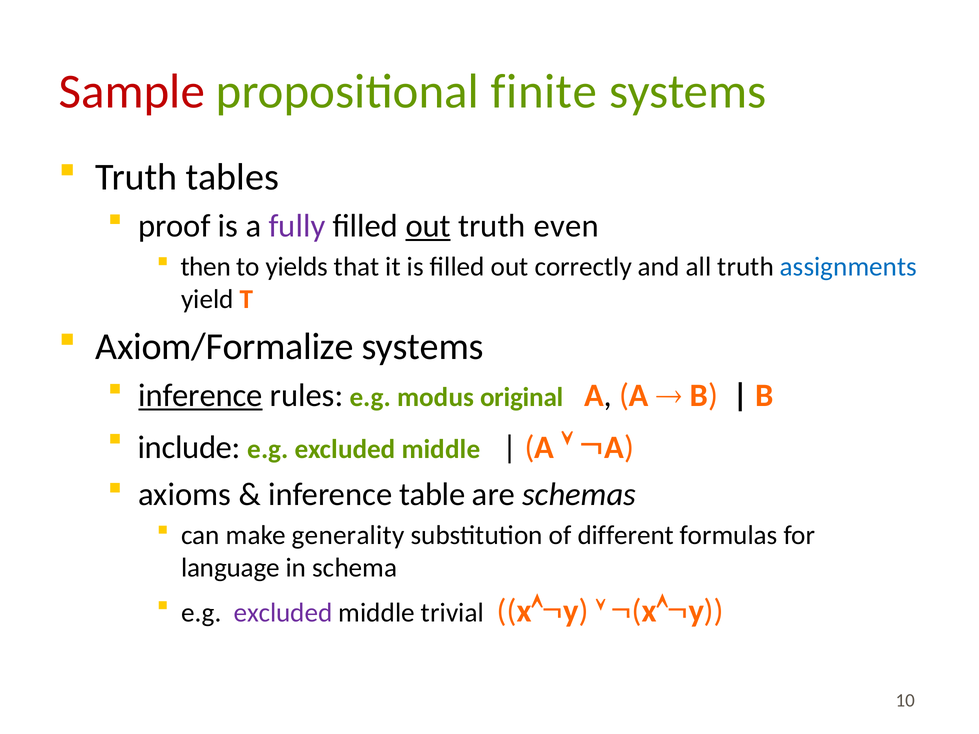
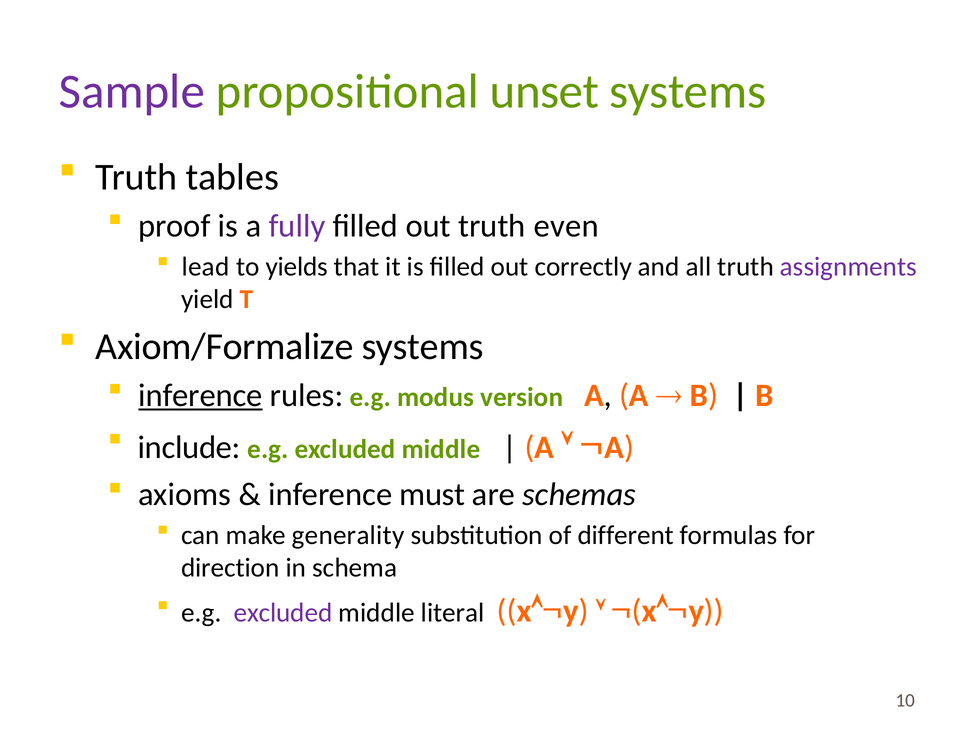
Sample colour: red -> purple (132, 91)
finite: finite -> unset (544, 91)
out underline: present -> none (428, 226)
then: then -> lead (205, 267)
assignments colour: blue -> purple (848, 267)
original: original -> version (522, 397)
table: table -> must (432, 495)
language: language -> direction (230, 568)
trivial: trivial -> literal (453, 613)
